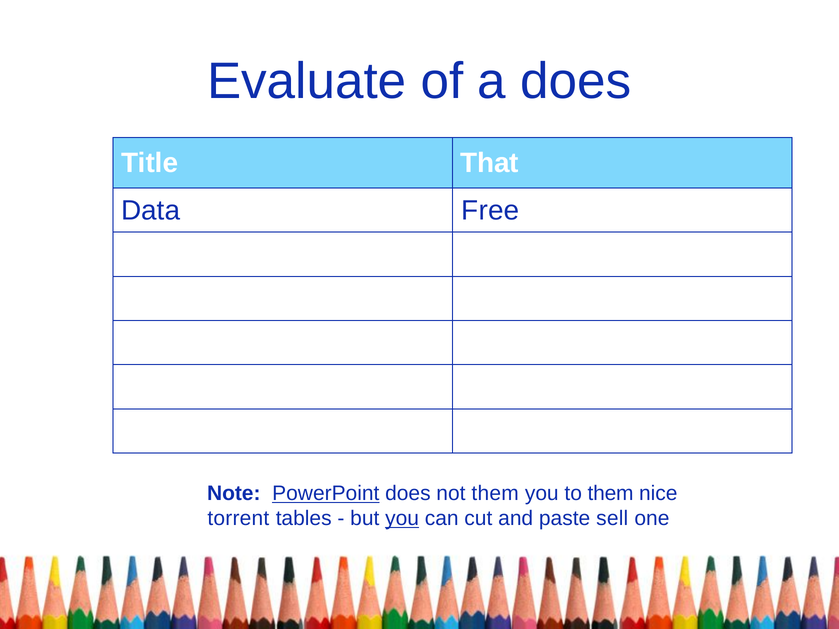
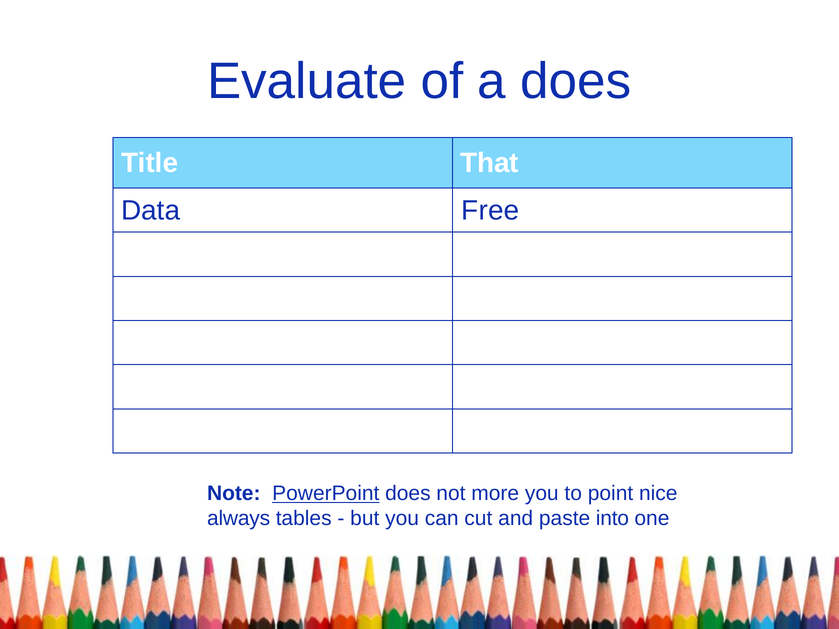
not them: them -> more (495, 494)
to them: them -> point (610, 494)
torrent: torrent -> always (239, 519)
you underline: present -> none (402, 519)
sell: sell -> into (612, 519)
